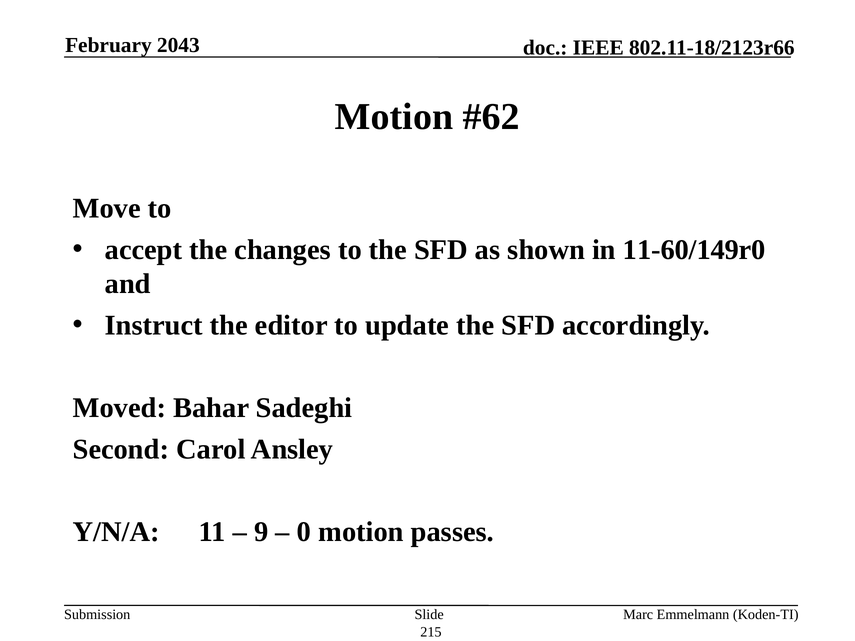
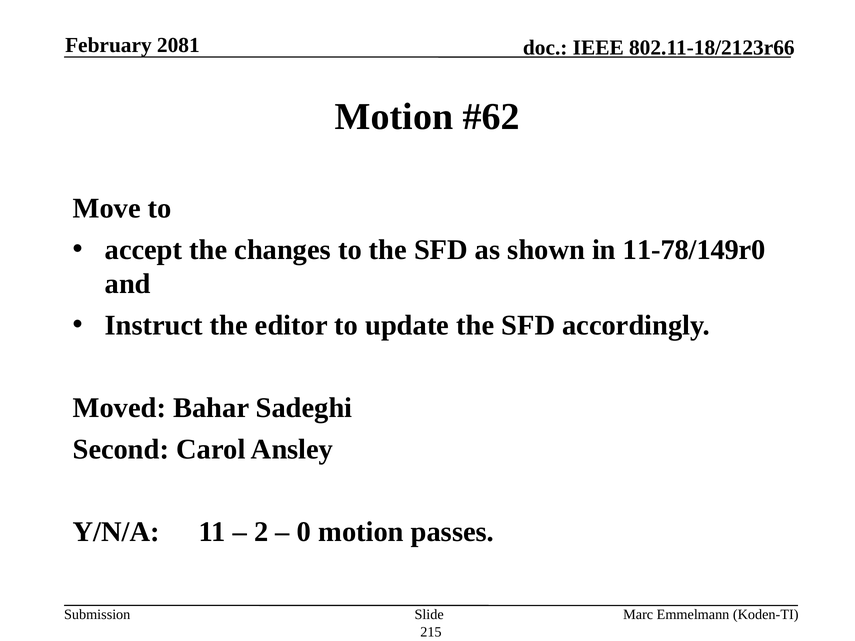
2043: 2043 -> 2081 (178, 45)
11-60/149r0: 11-60/149r0 -> 11-78/149r0 (694, 250)
9: 9 -> 2 (261, 532)
